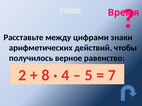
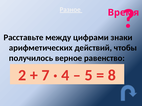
8: 8 -> 7 (46, 76)
7: 7 -> 8 (112, 76)
